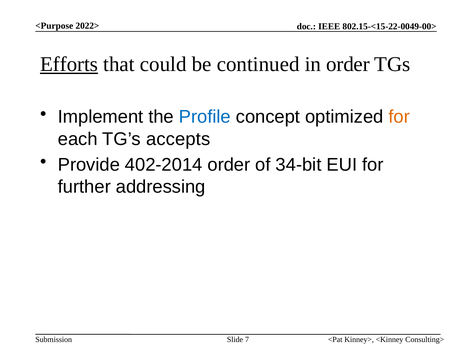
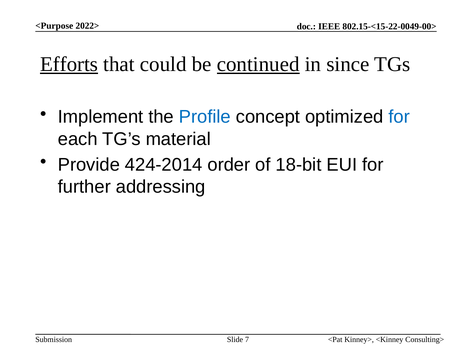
continued underline: none -> present (258, 64)
in order: order -> since (348, 64)
for colour: orange -> blue (399, 117)
accepts: accepts -> material (178, 139)
402-2014: 402-2014 -> 424-2014 (164, 165)
34-bit: 34-bit -> 18-bit (299, 165)
